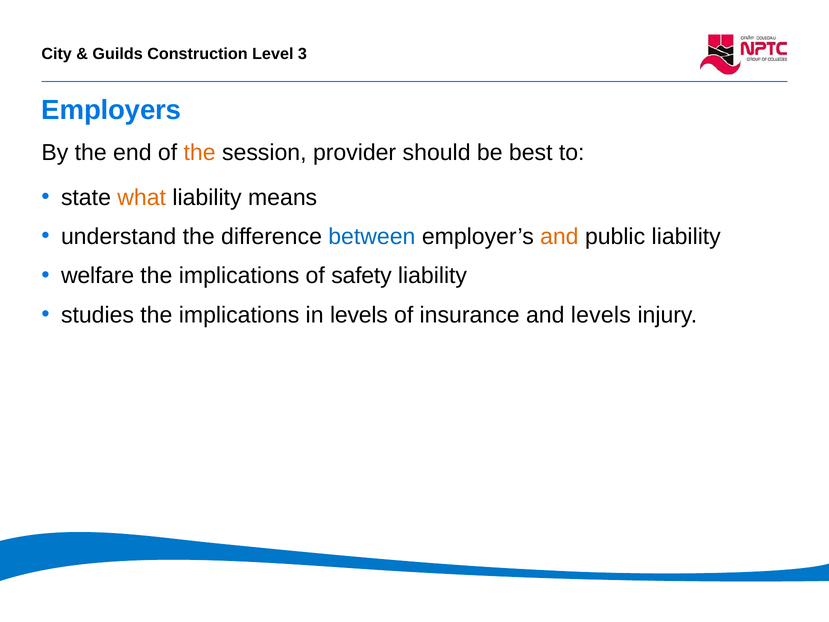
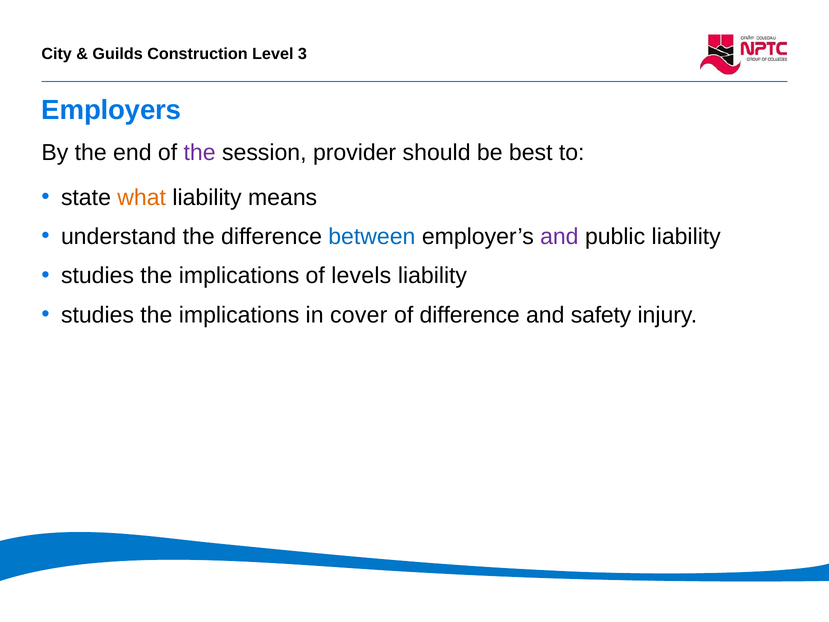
the colour: orange -> purple (200, 153)
and colour: orange -> purple (559, 237)
welfare: welfare -> studies (98, 276)
safety: safety -> levels (361, 276)
in levels: levels -> cover (359, 315)
of insurance: insurance -> difference (470, 315)
and levels: levels -> safety (601, 315)
